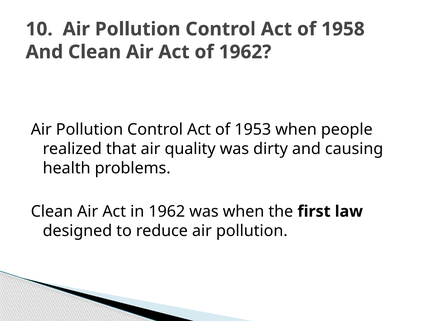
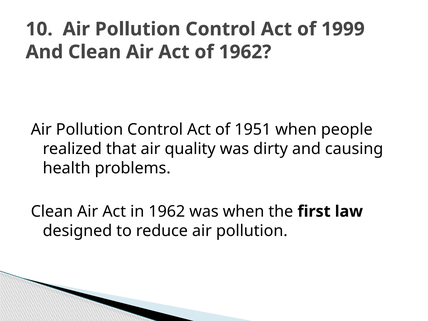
1958: 1958 -> 1999 (343, 29)
1953: 1953 -> 1951 (253, 130)
